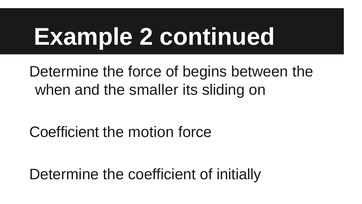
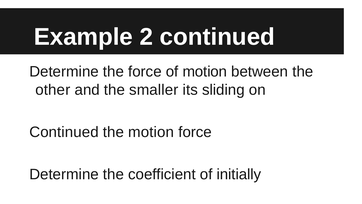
of begins: begins -> motion (205, 72)
when: when -> other (53, 90)
Coefficient: Coefficient -> Continued (64, 132)
